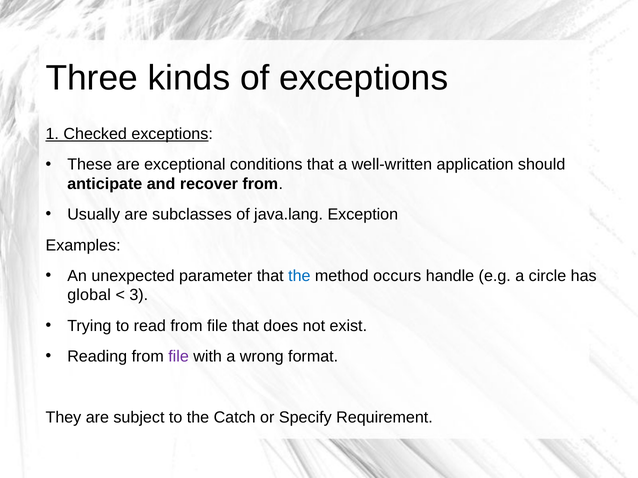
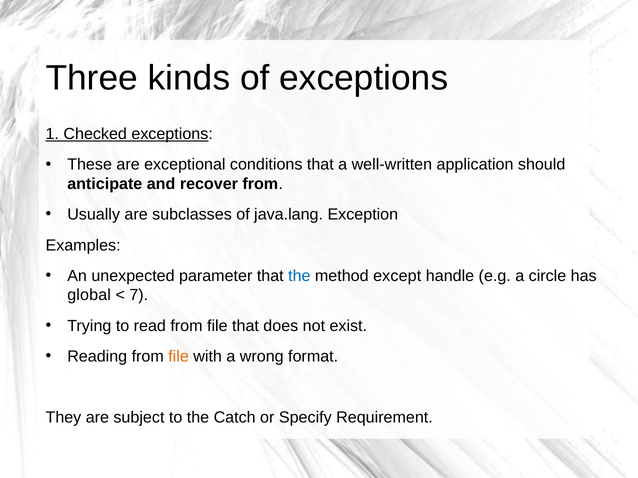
occurs: occurs -> except (397, 276)
3: 3 -> 7 (139, 295)
file colour: purple -> orange (179, 357)
